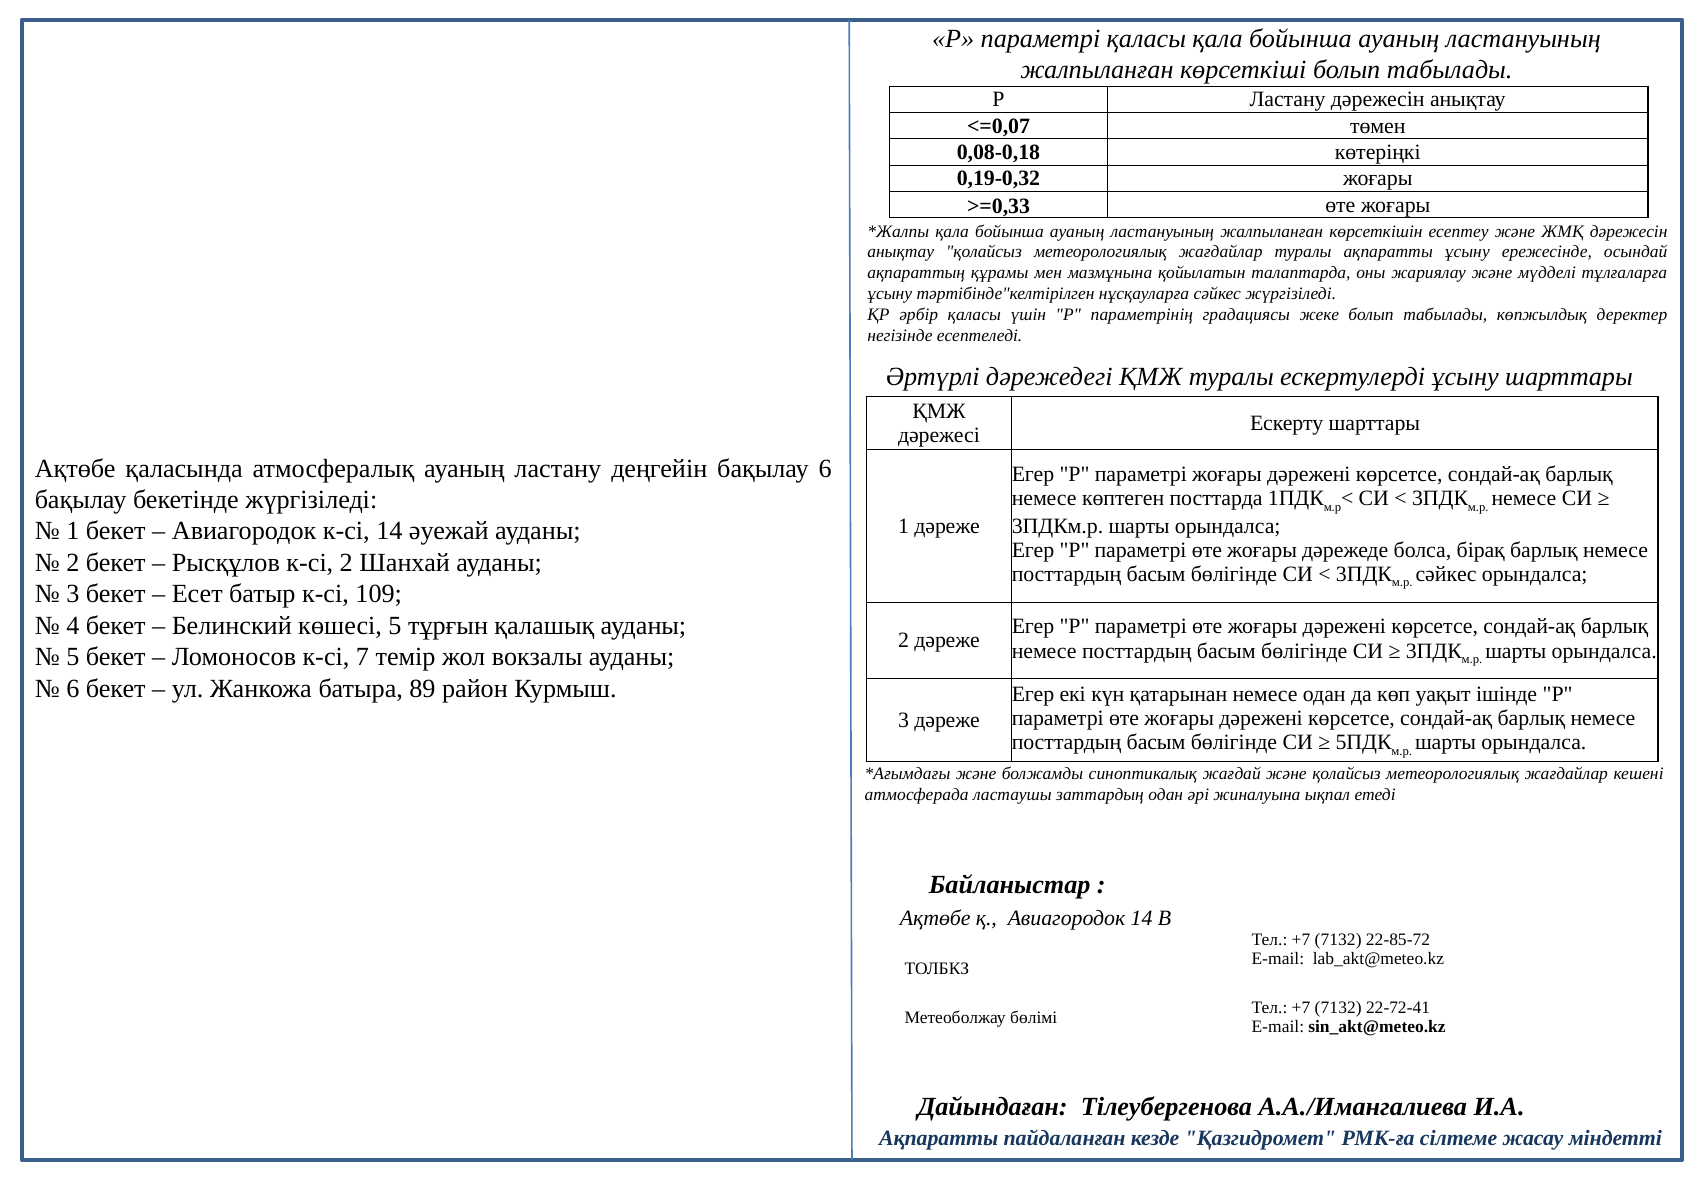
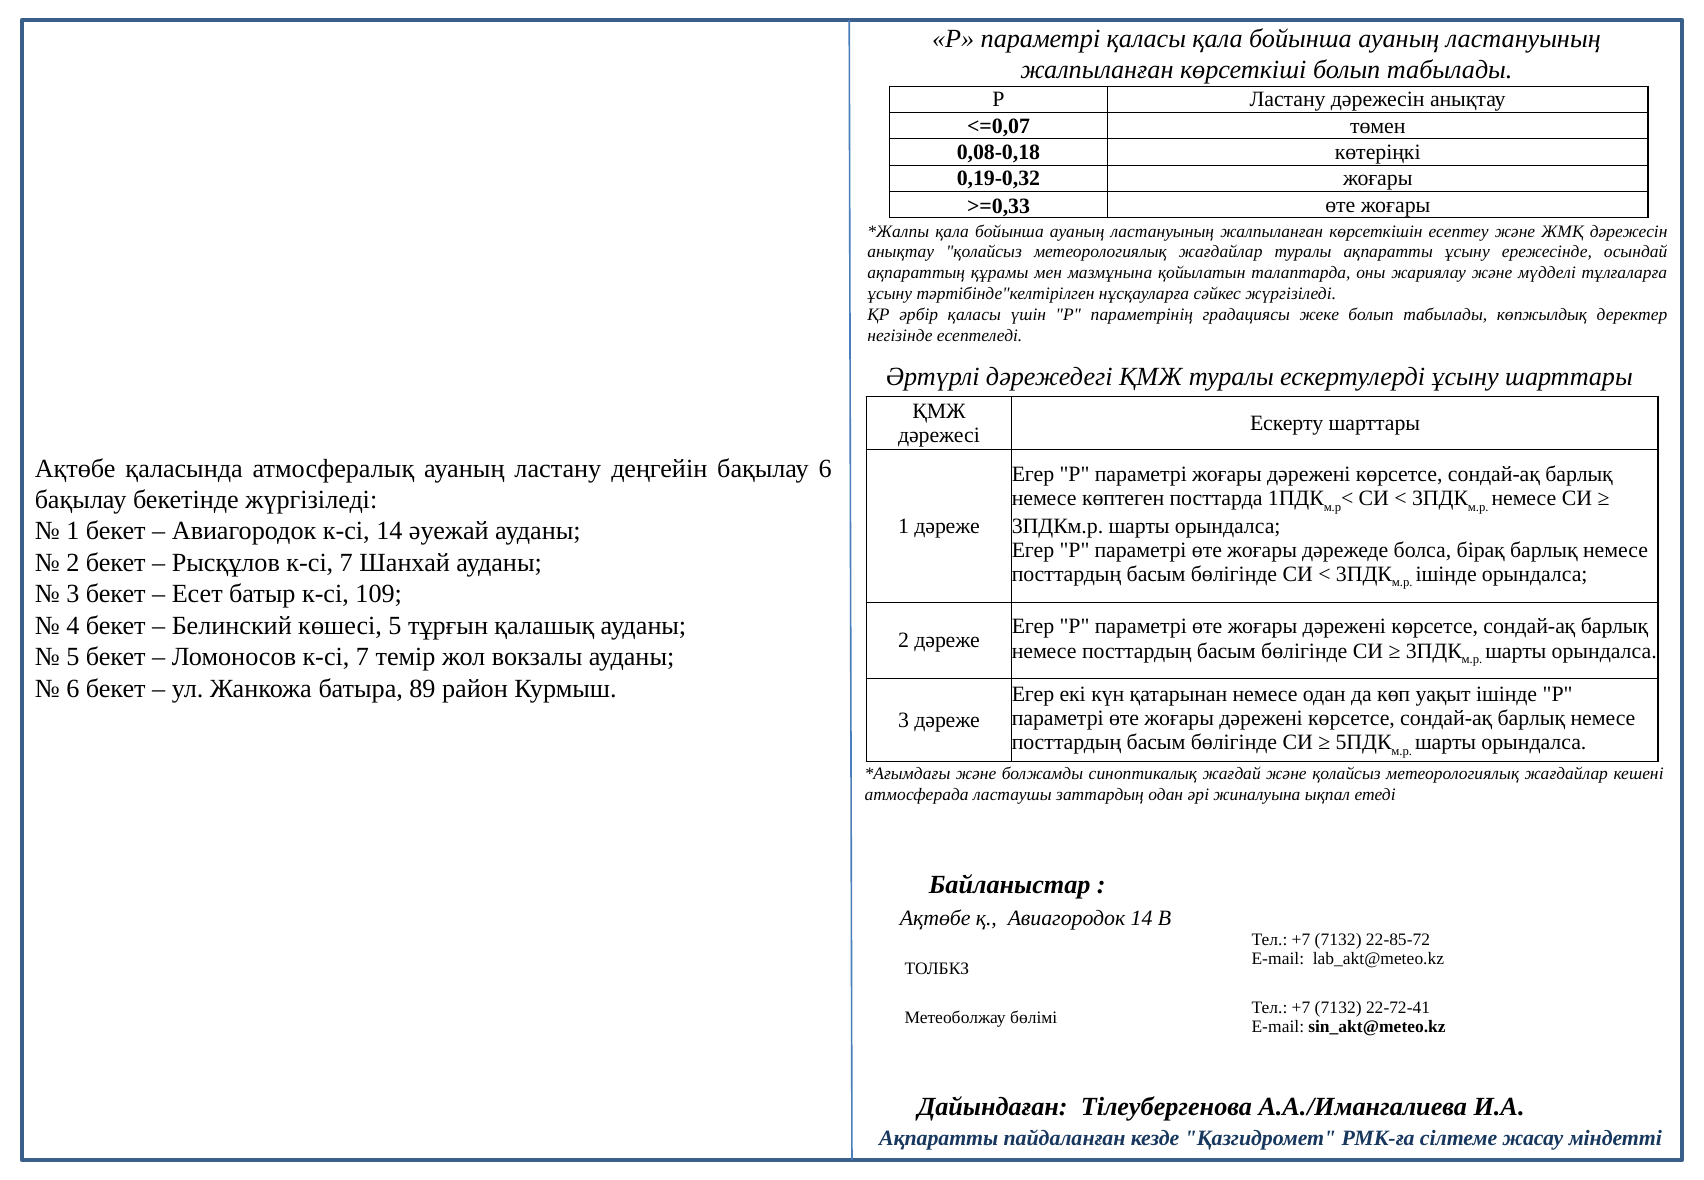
Рысқұлов к-сі 2: 2 -> 7 (346, 563)
сәйкес: сәйкес -> ішінде (1446, 574)
